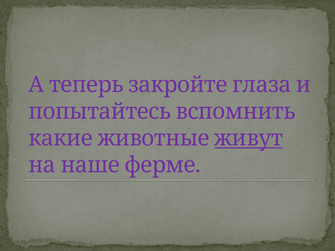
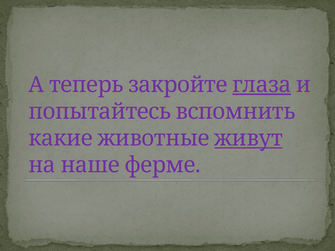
глаза underline: none -> present (262, 85)
